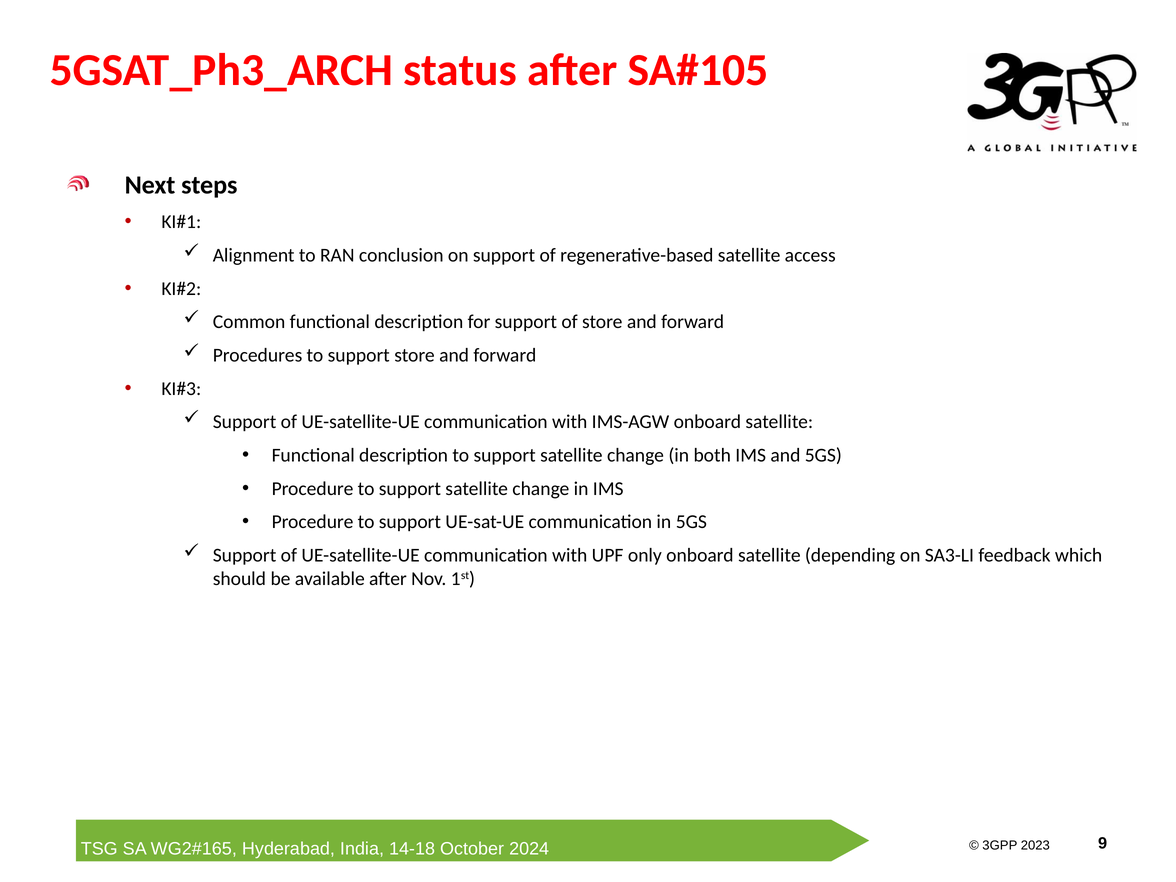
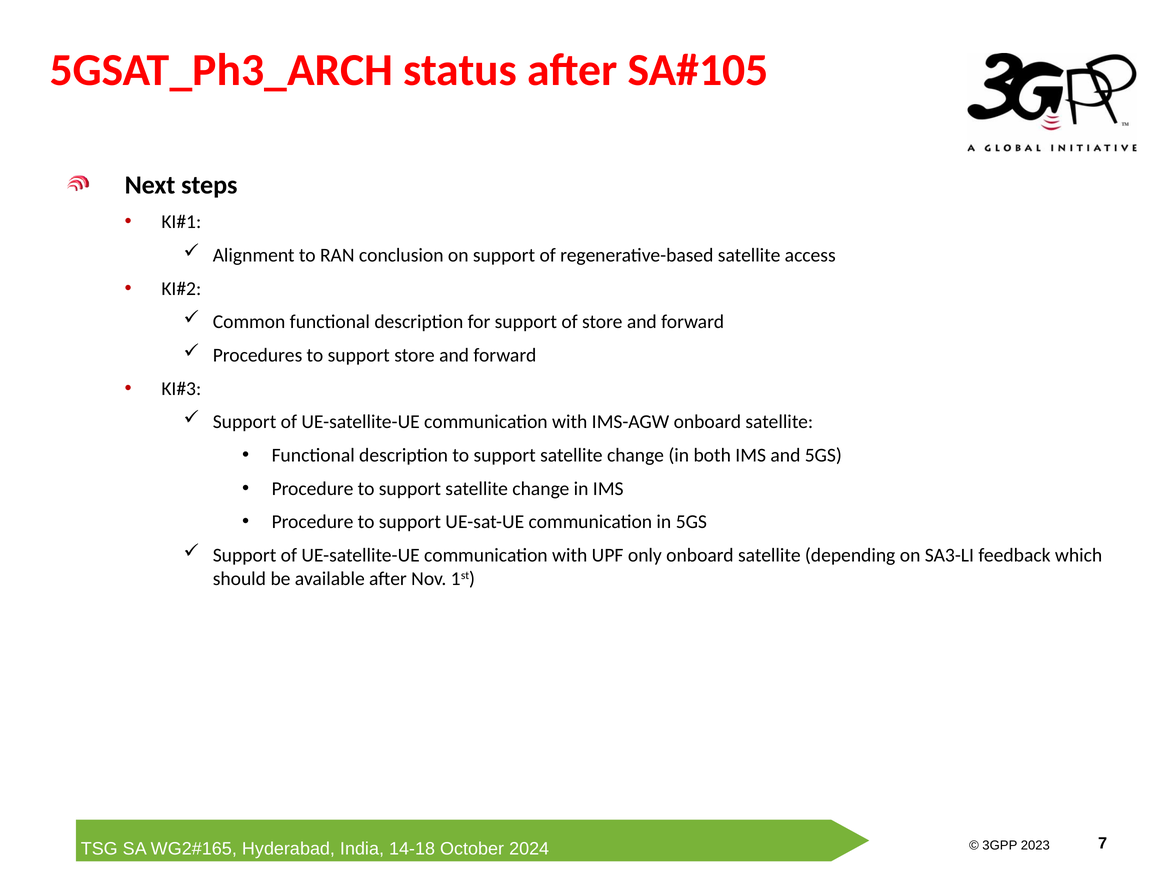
9: 9 -> 7 (1103, 843)
